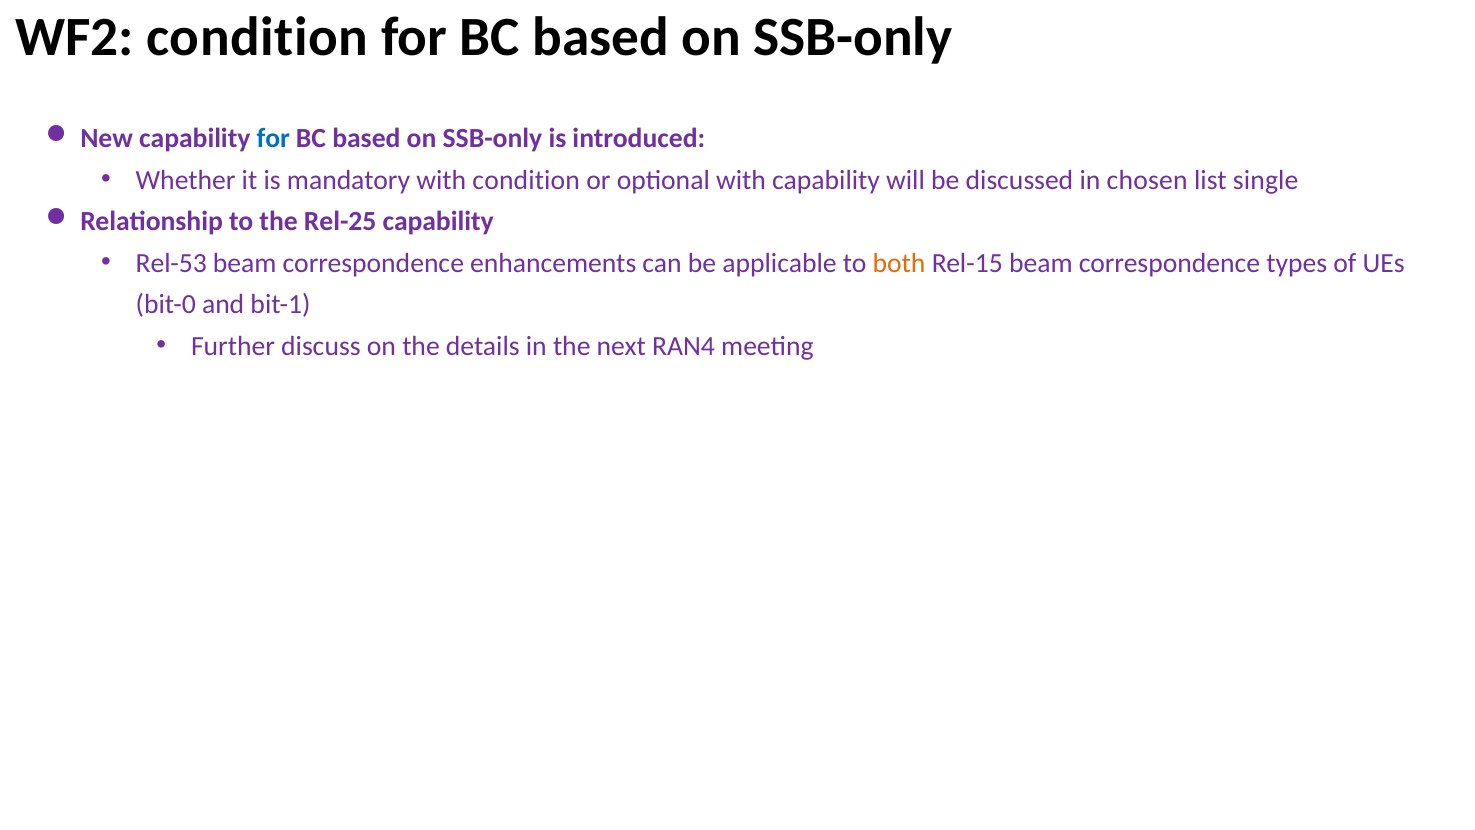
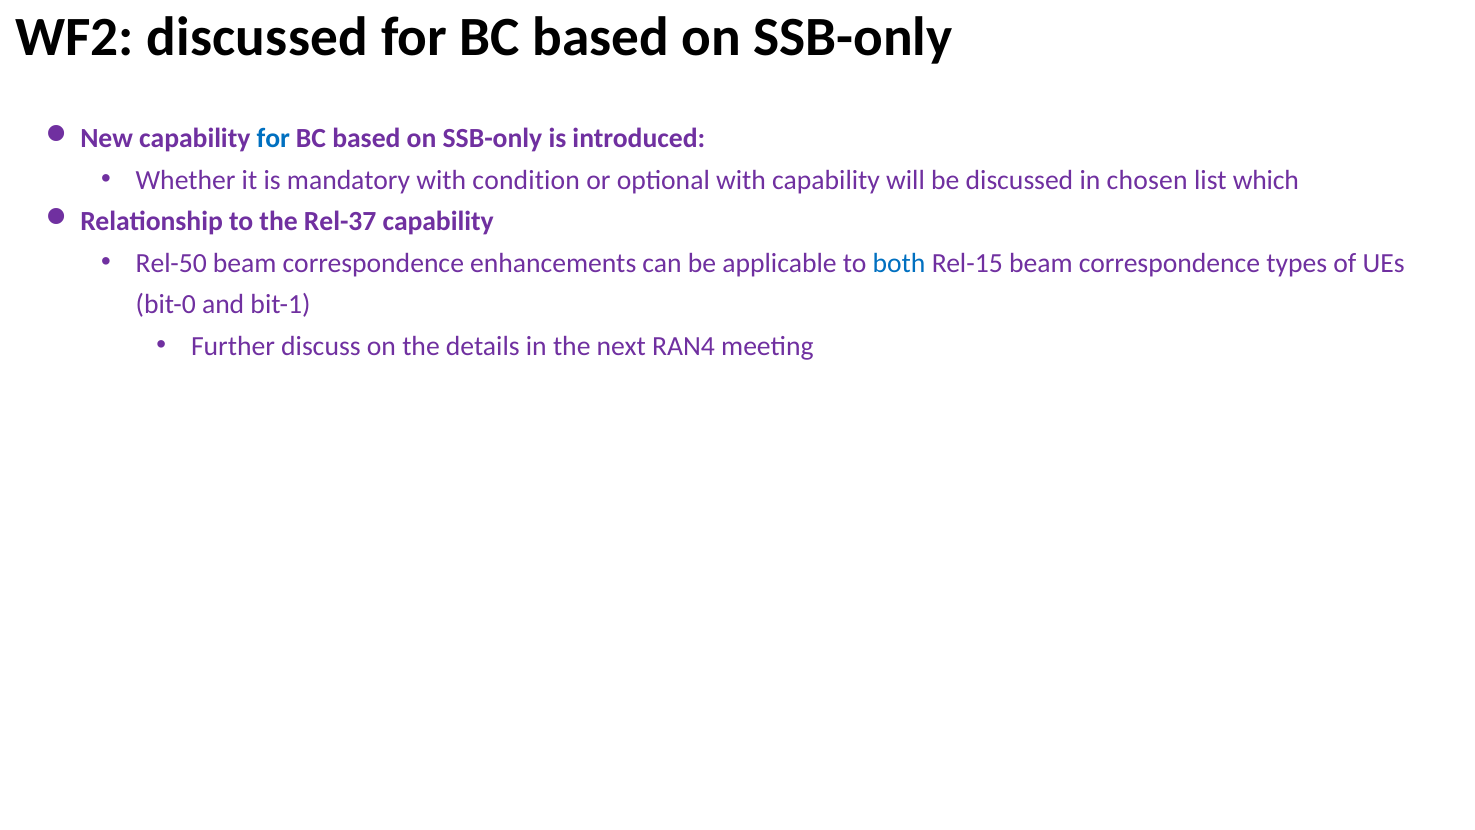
WF2 condition: condition -> discussed (257, 38)
single: single -> which (1266, 180)
Rel-25: Rel-25 -> Rel-37 (340, 222)
Rel-53: Rel-53 -> Rel-50 (171, 263)
both colour: orange -> blue (899, 263)
